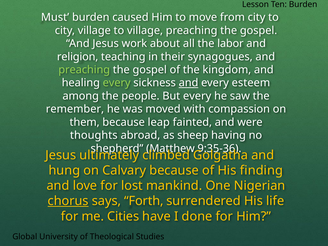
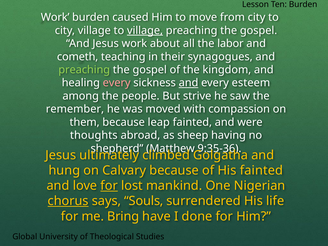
Must: Must -> Work (55, 17)
village underline: none -> present (145, 30)
religion: religion -> cometh (78, 57)
every colour: light green -> pink (117, 83)
But every: every -> strive (197, 96)
His finding: finding -> fainted (261, 170)
for underline: none -> present (109, 186)
Forth: Forth -> Souls (144, 201)
Cities: Cities -> Bring (123, 216)
